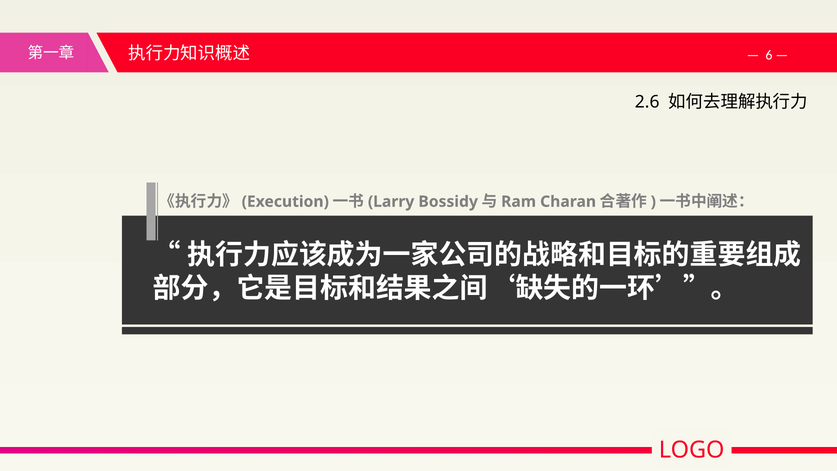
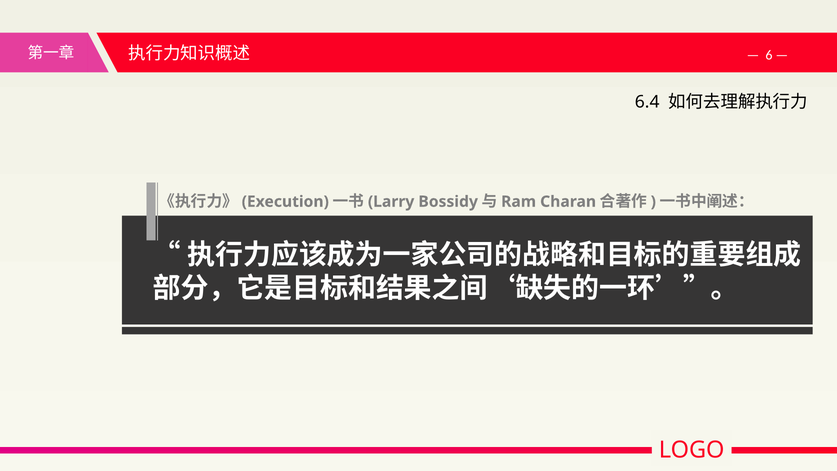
2.6: 2.6 -> 6.4 (647, 102)
